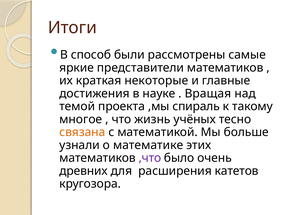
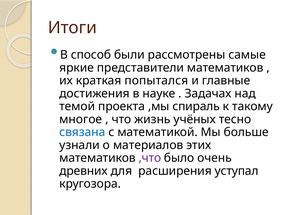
некоторые: некоторые -> попытался (156, 81)
Вращая: Вращая -> Задачах (208, 94)
связана colour: orange -> blue (82, 132)
математике: математике -> материалов (148, 145)
катетов: катетов -> уступал (237, 171)
